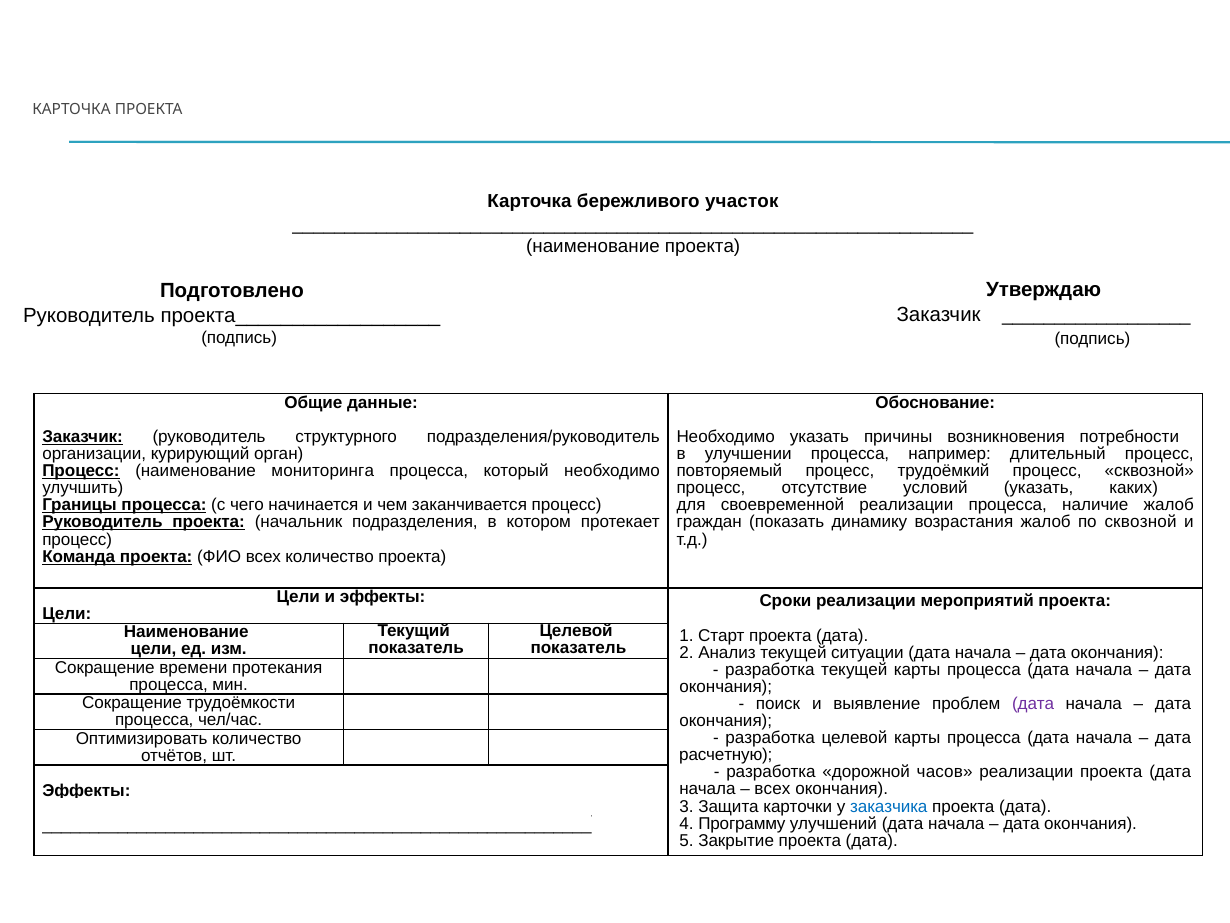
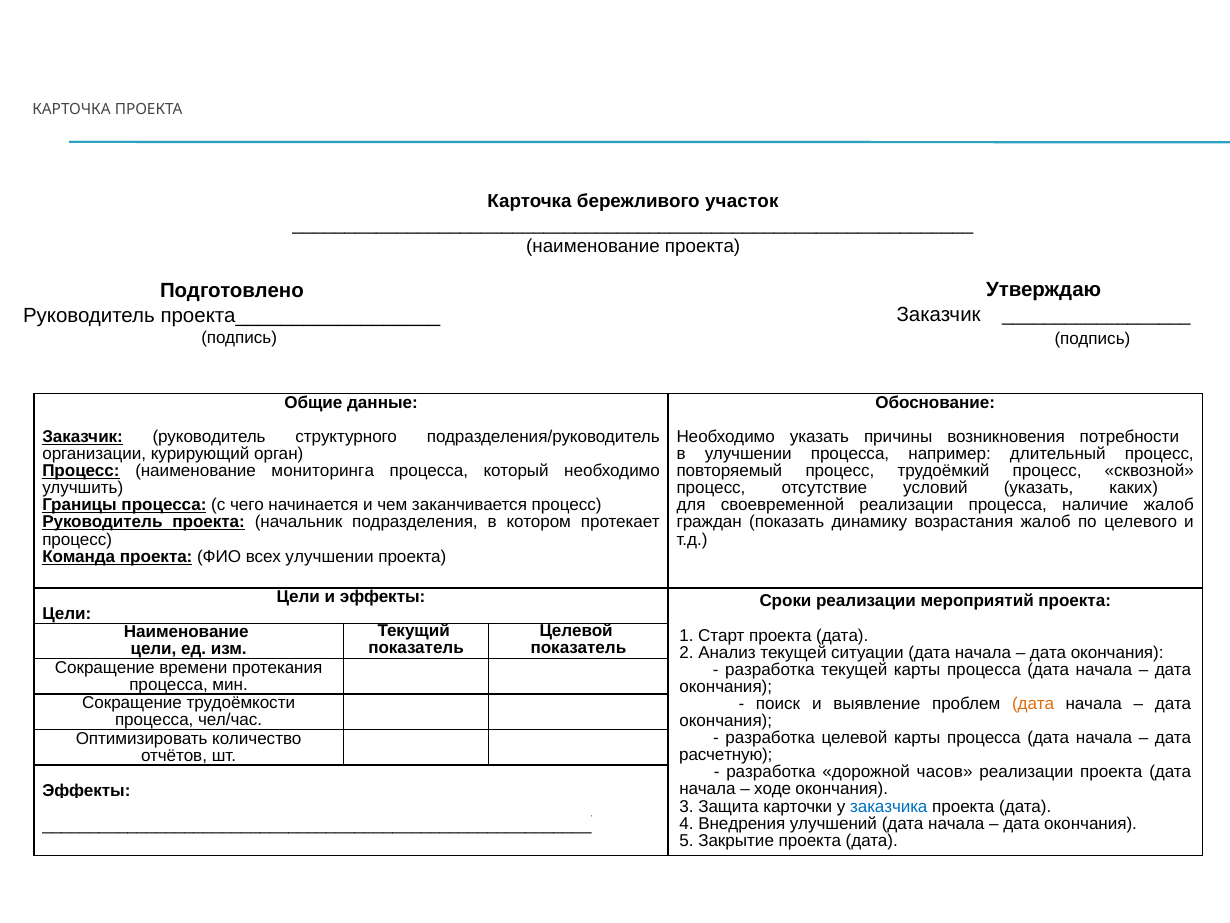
по сквозной: сквозной -> целевого (1141, 522)
всех количество: количество -> улучшении (330, 556)
дата colour: purple -> orange (1033, 703)
всех: всех -> ходе (773, 789)
Программу: Программу -> Внедрения (742, 823)
